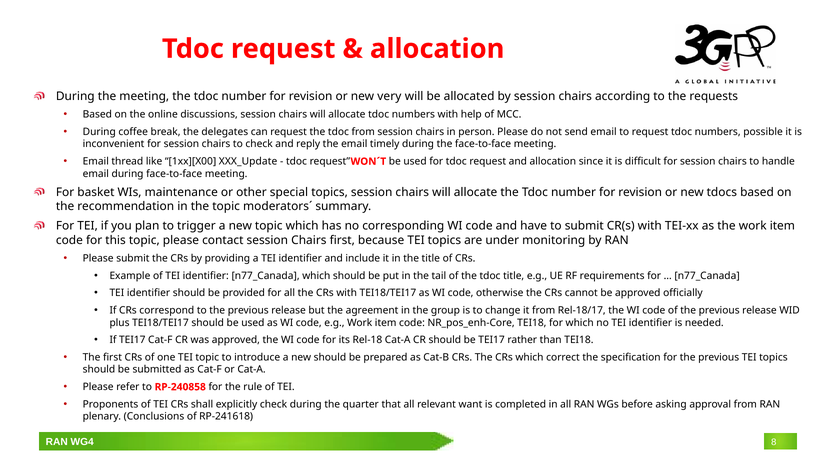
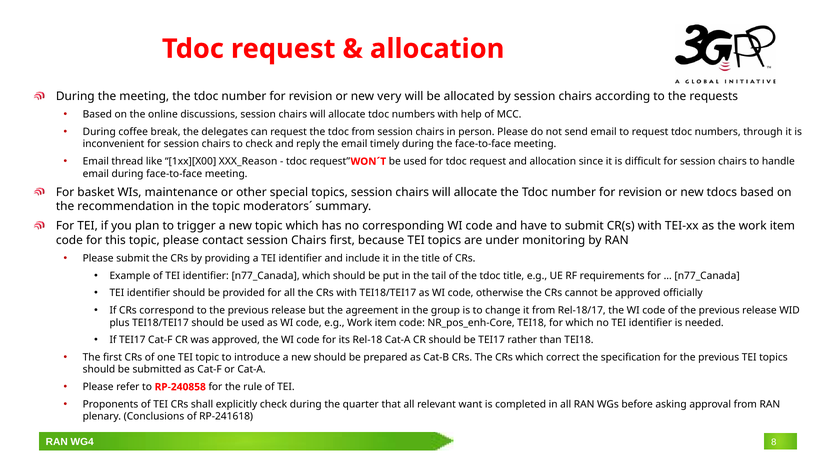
possible: possible -> through (763, 132)
XXX_Update: XXX_Update -> XXX_Reason (248, 161)
